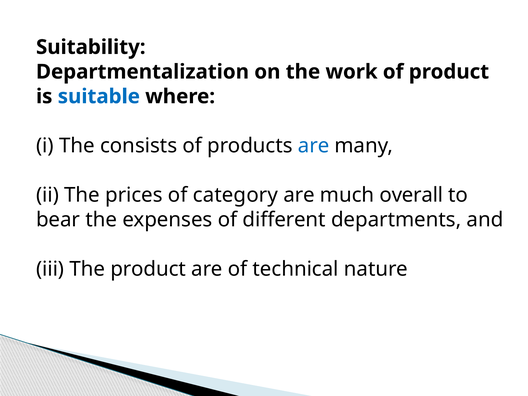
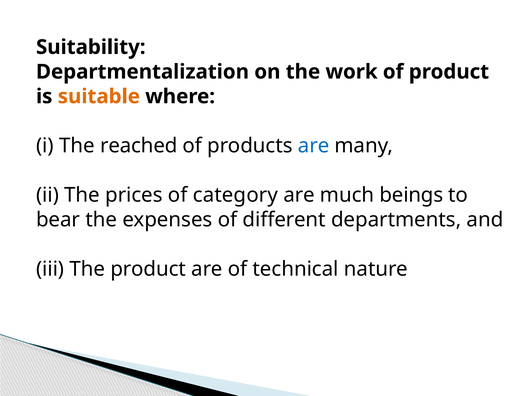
suitable colour: blue -> orange (99, 96)
consists: consists -> reached (139, 146)
overall: overall -> beings (411, 195)
